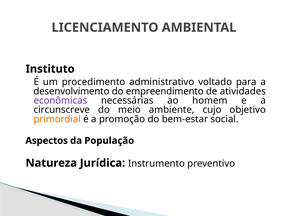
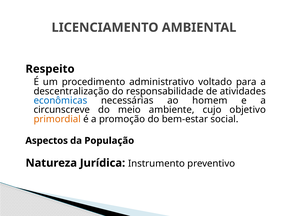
Instituto: Instituto -> Respeito (50, 69)
desenvolvimento: desenvolvimento -> descentralização (71, 91)
empreendimento: empreendimento -> responsabilidade (165, 91)
econômicas colour: purple -> blue (60, 101)
